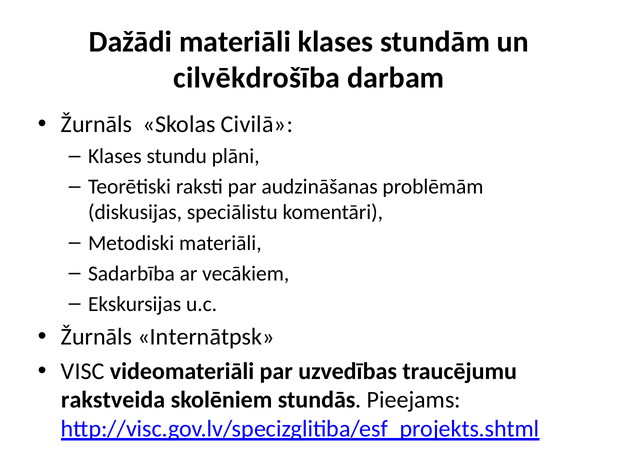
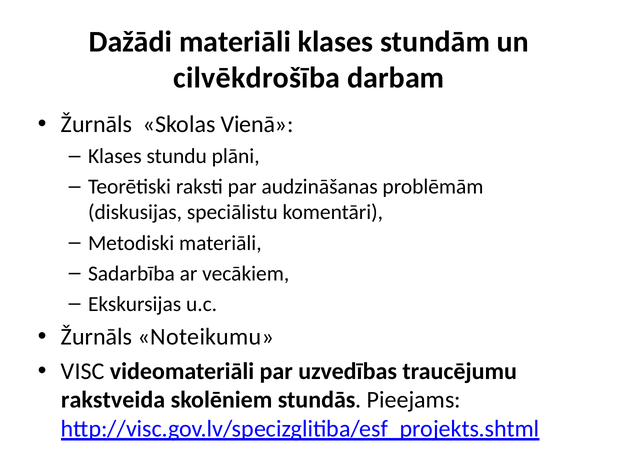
Civilā: Civilā -> Vienā (257, 124)
Internātpsk: Internātpsk -> Noteikumu (206, 337)
